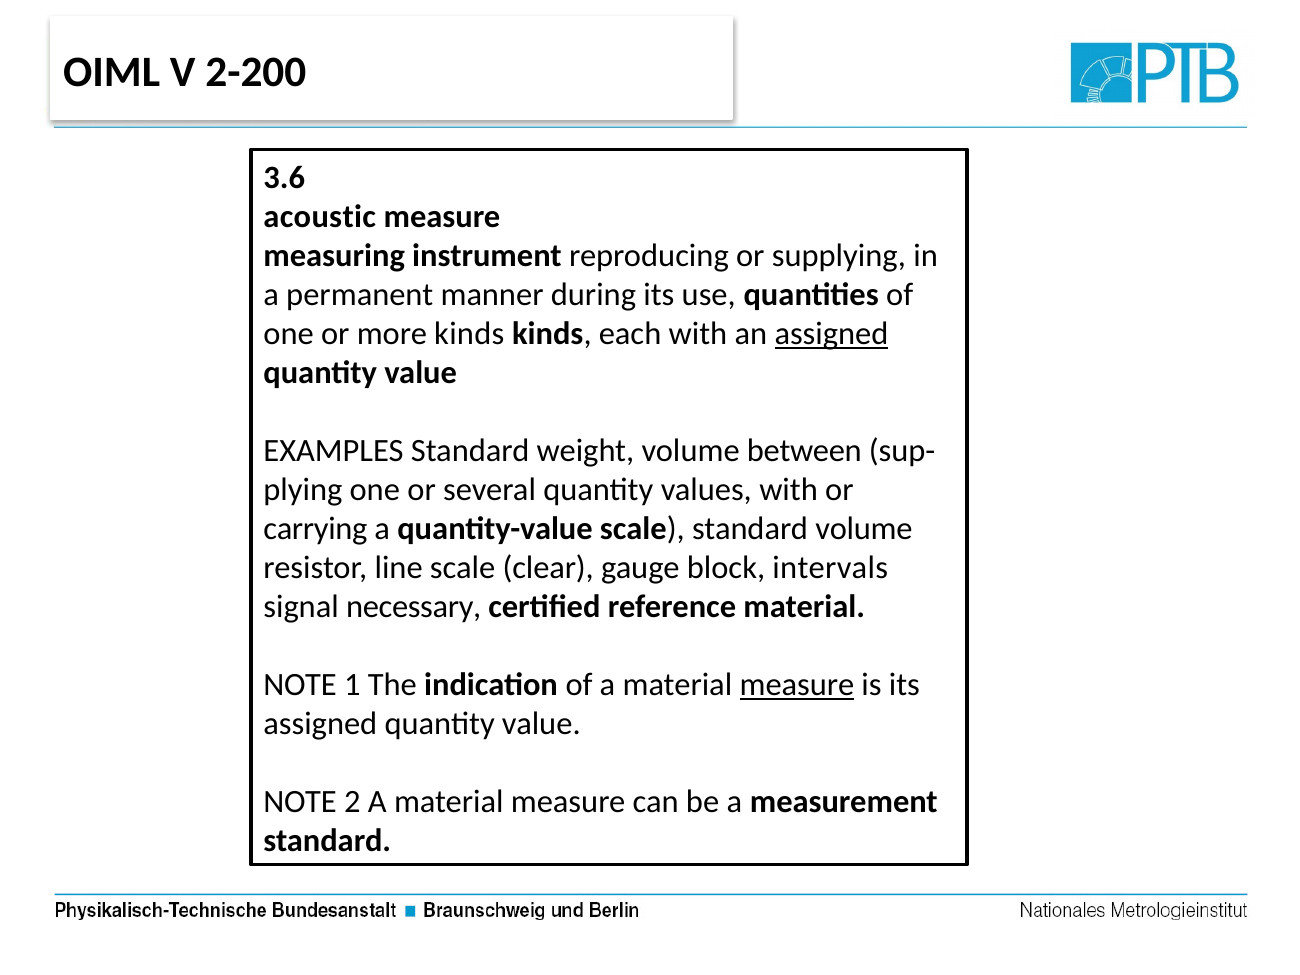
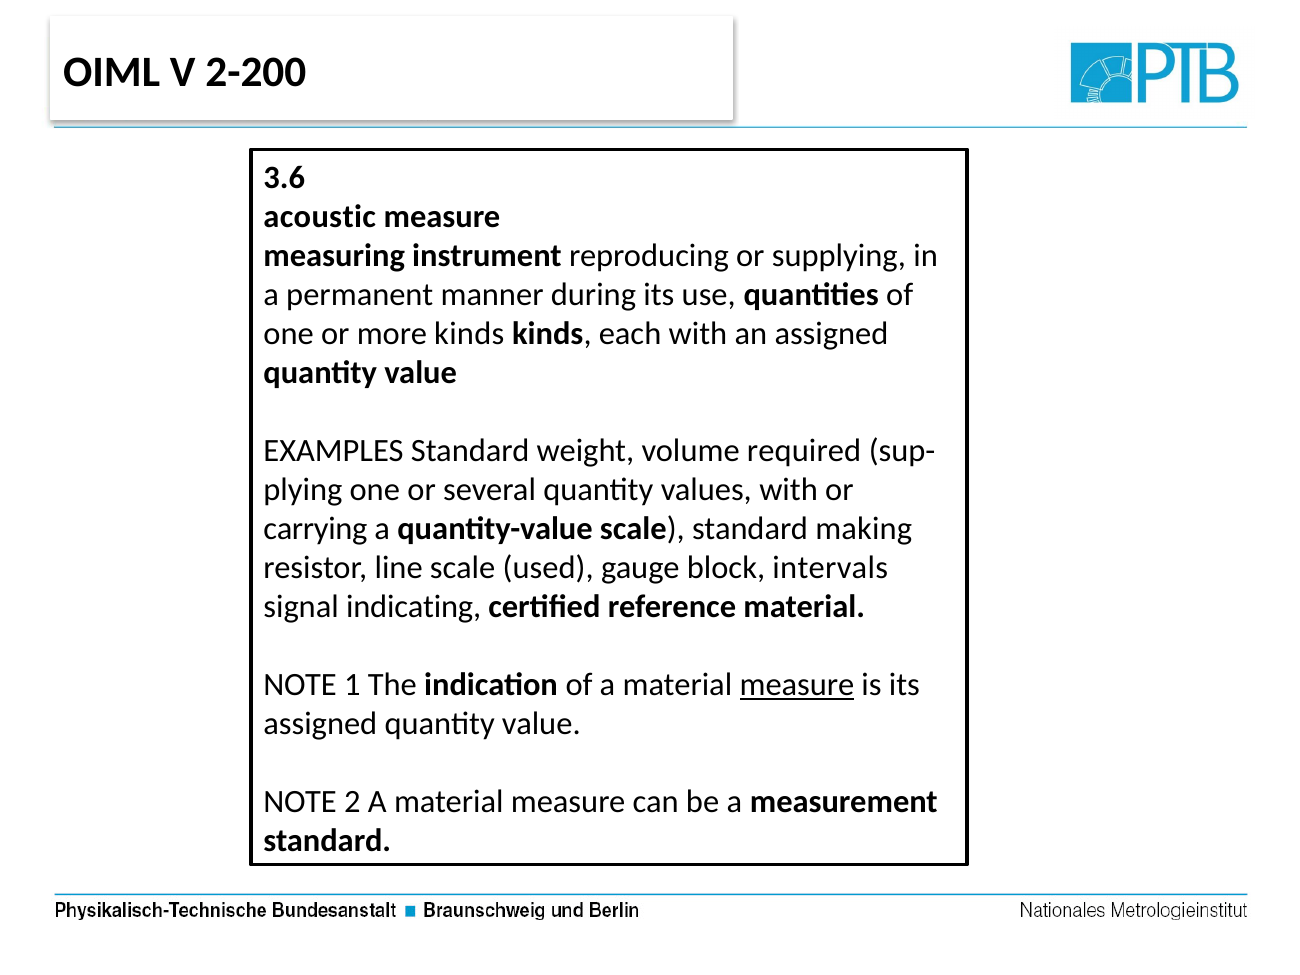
assigned underline: present -> none (831, 334)
between: between -> required (804, 451)
standard volume: volume -> making (864, 529)
clear: clear -> used (548, 568)
necessary: necessary -> indicating (414, 607)
